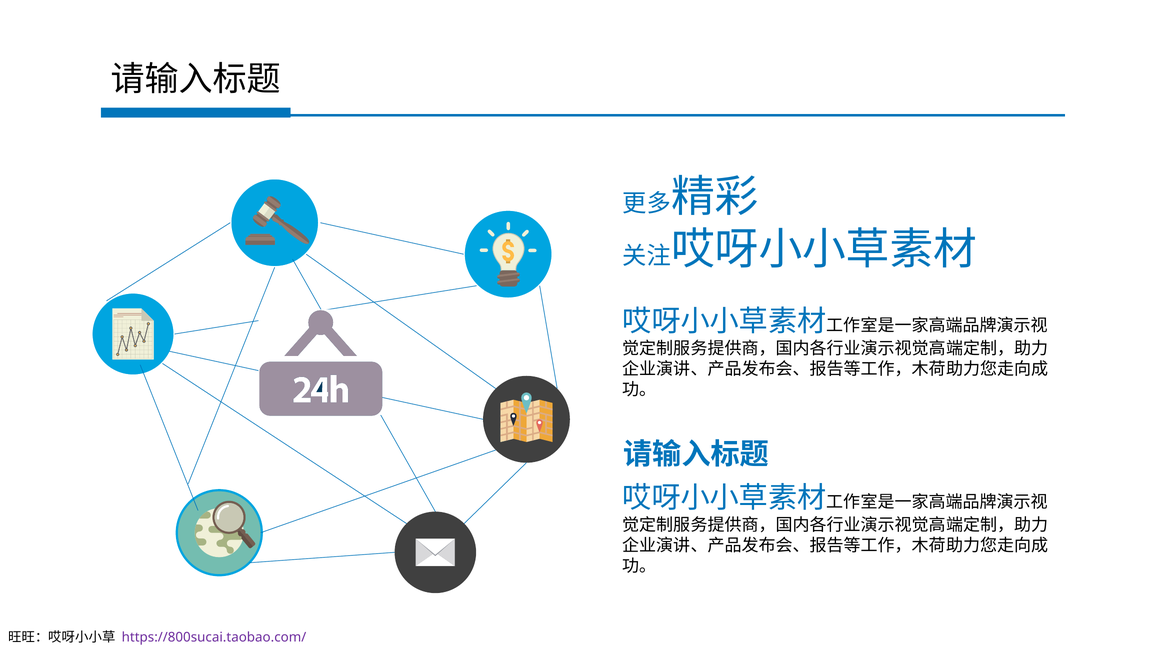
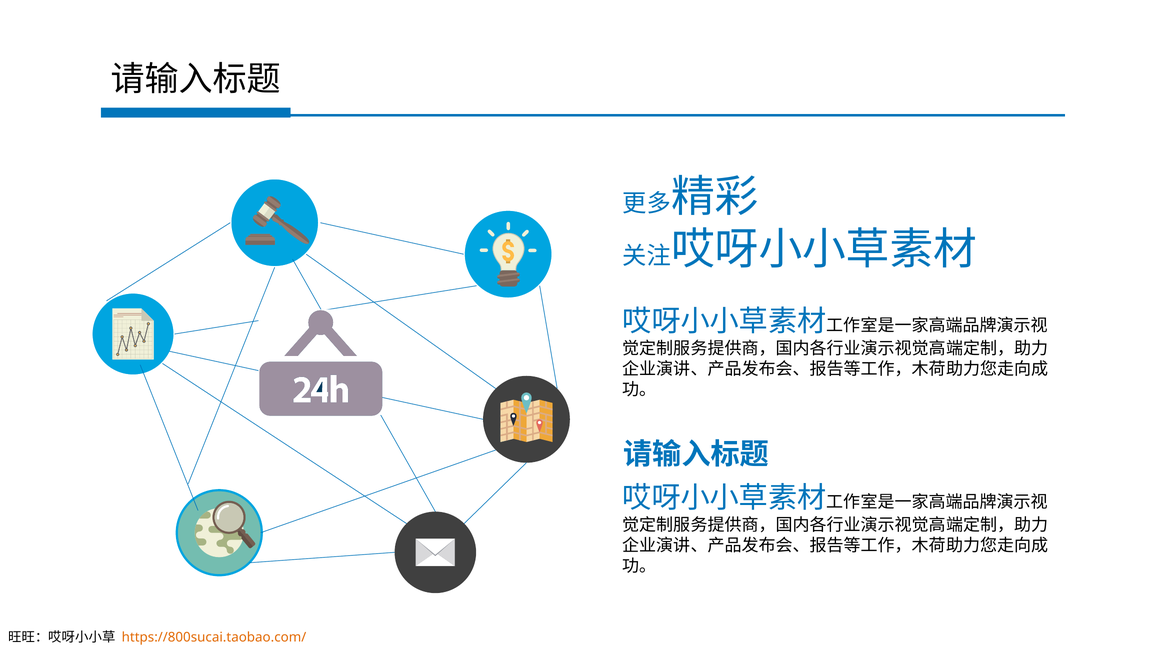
https://800sucai.taobao.com/ colour: purple -> orange (214, 637)
